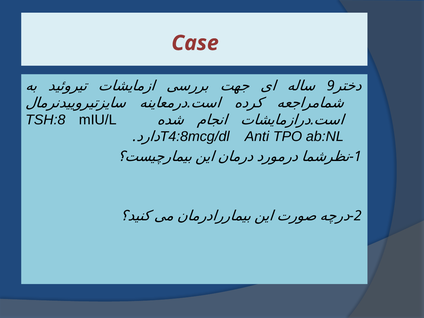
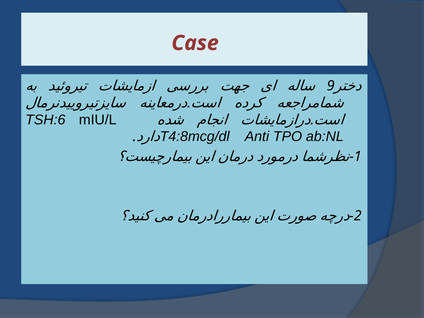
TSH:8: TSH:8 -> TSH:6 (45, 120)
